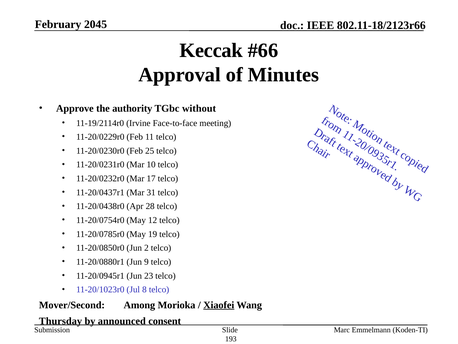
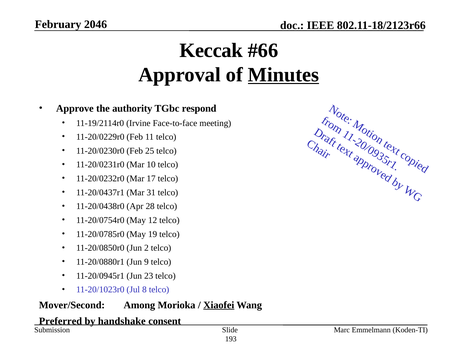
2045: 2045 -> 2046 (96, 24)
Minutes underline: none -> present (284, 75)
without: without -> respond (199, 108)
Thursday: Thursday -> Preferred (60, 321)
announced: announced -> handshake (122, 321)
